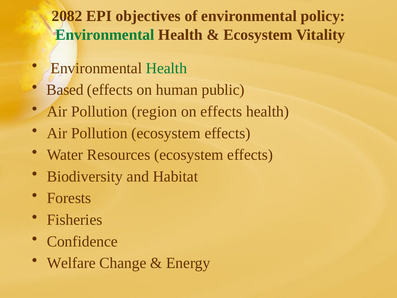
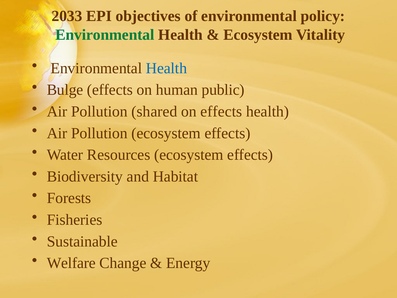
2082: 2082 -> 2033 (67, 16)
Health colour: green -> blue (166, 68)
Based: Based -> Bulge (65, 90)
region: region -> shared (154, 111)
Confidence: Confidence -> Sustainable (82, 241)
